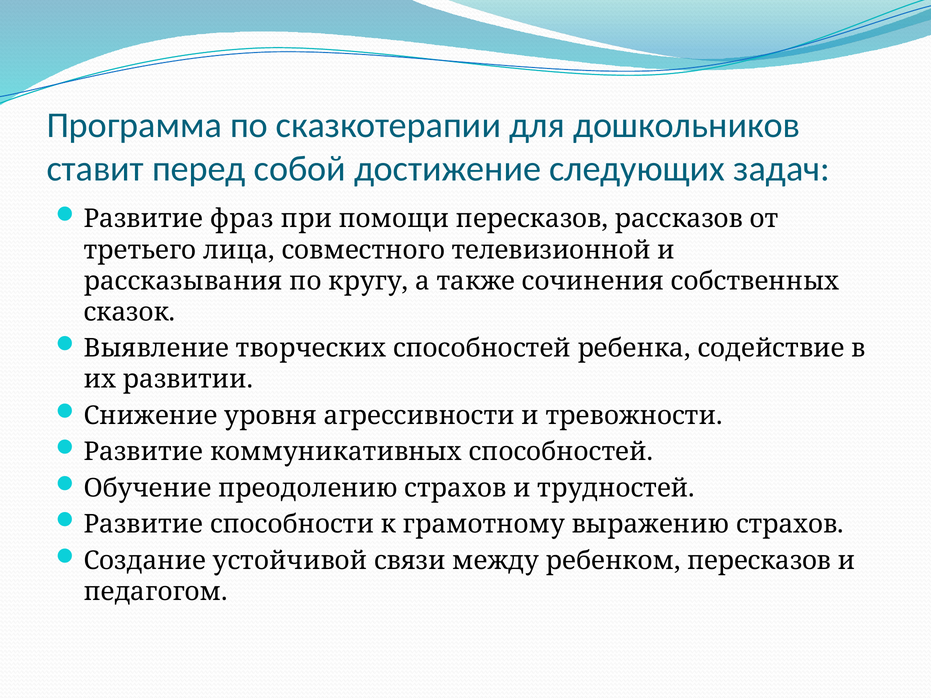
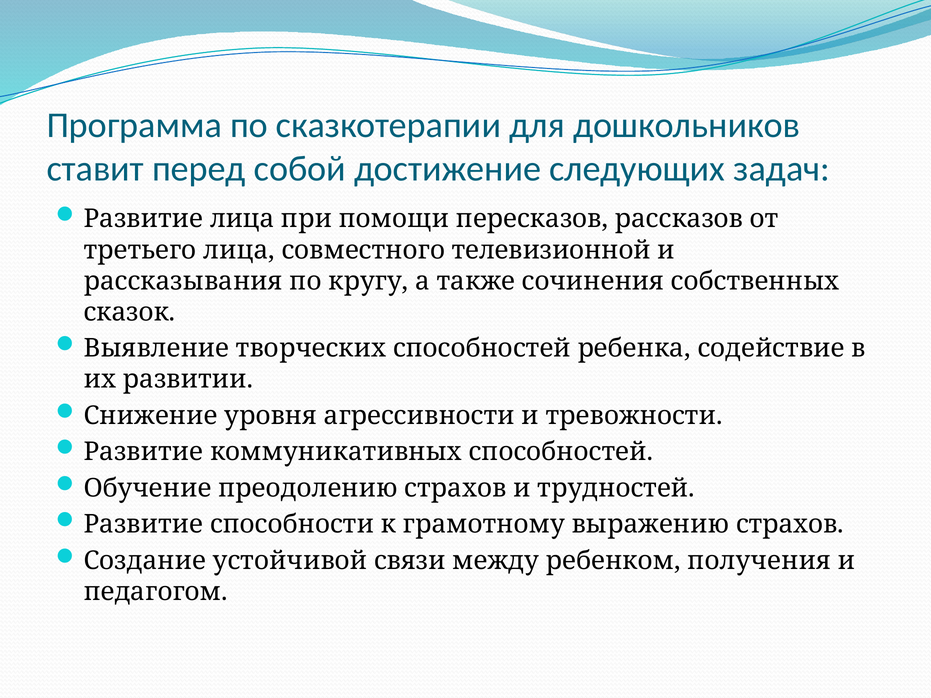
Развитие фраз: фраз -> лица (242, 219)
ребенком пересказов: пересказов -> получения (759, 561)
